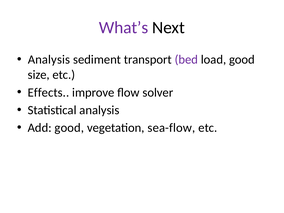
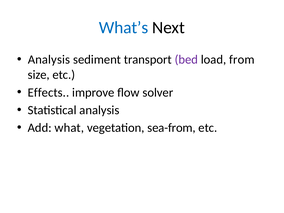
What’s colour: purple -> blue (124, 27)
load good: good -> from (242, 60)
Add good: good -> what (69, 128)
sea-flow: sea-flow -> sea-from (172, 128)
